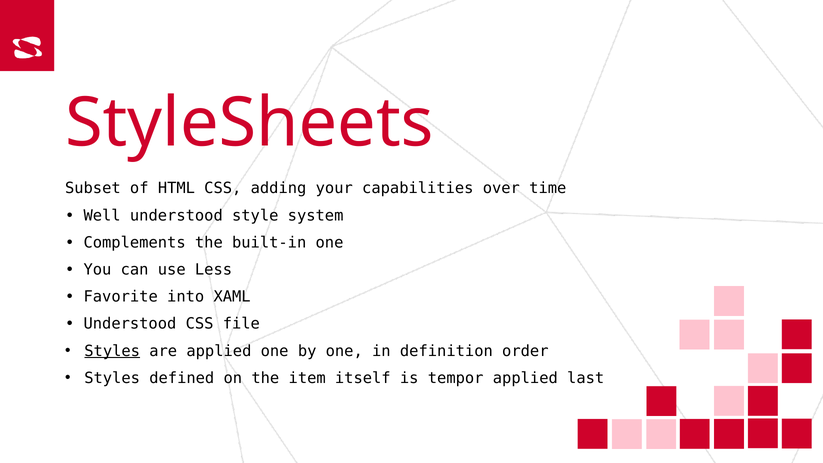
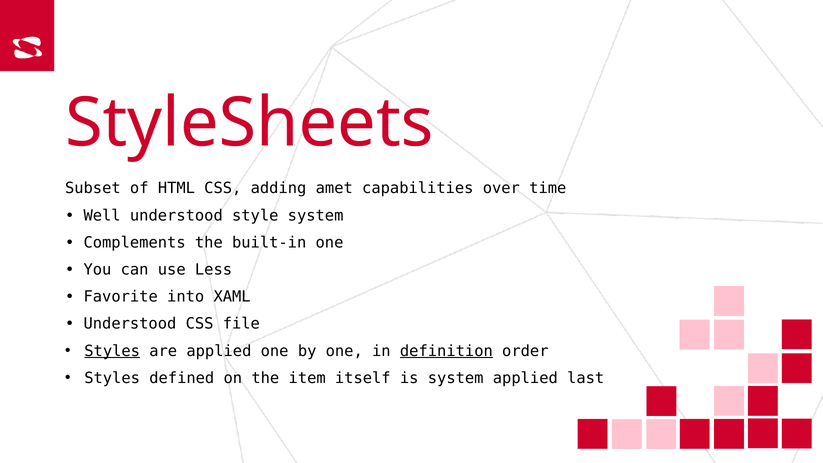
your: your -> amet (334, 188)
definition underline: none -> present (446, 351)
is tempor: tempor -> system (456, 378)
